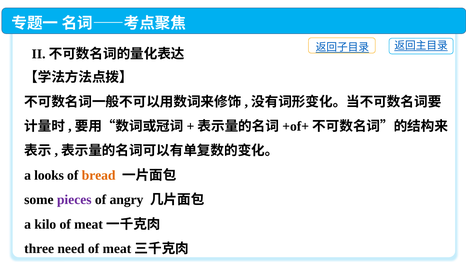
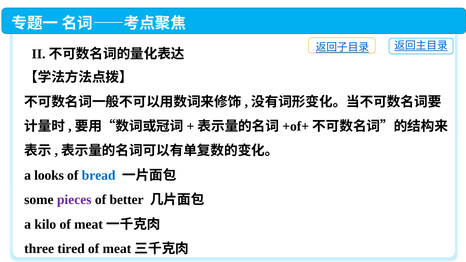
bread colour: orange -> blue (99, 175)
angry: angry -> better (127, 200)
need: need -> tired (71, 249)
